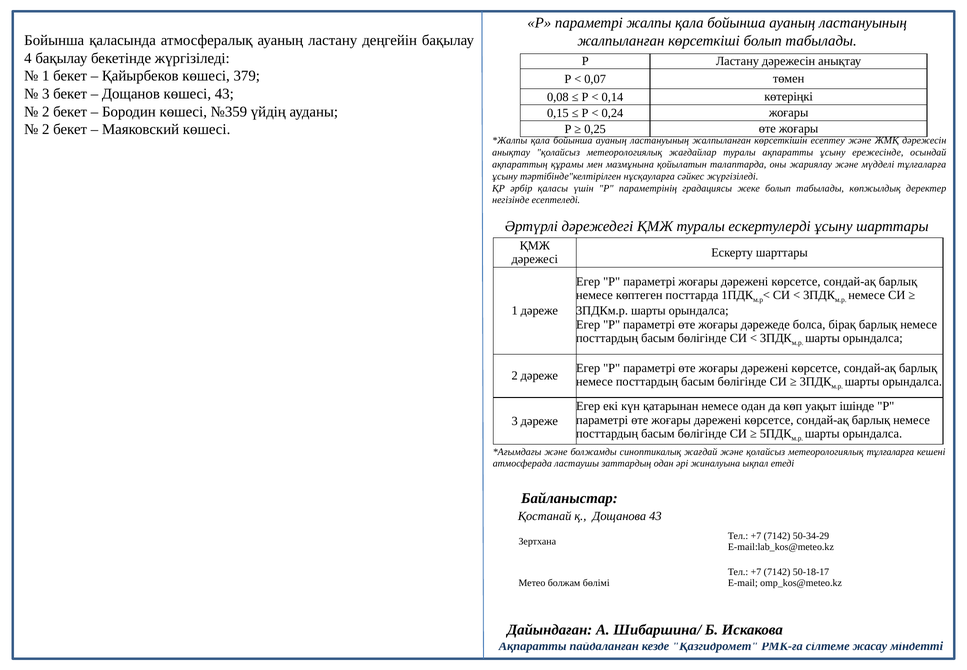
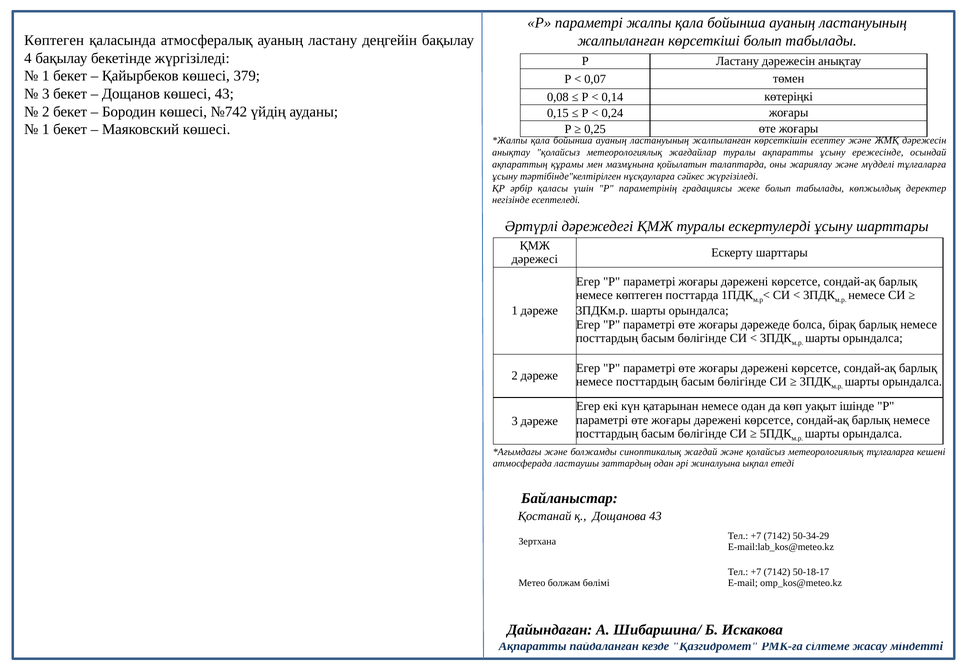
Бойынша: Бойынша -> Көптеген (54, 40)
№359: №359 -> №742 (229, 112)
2: 2 -> 1 (46, 129)
